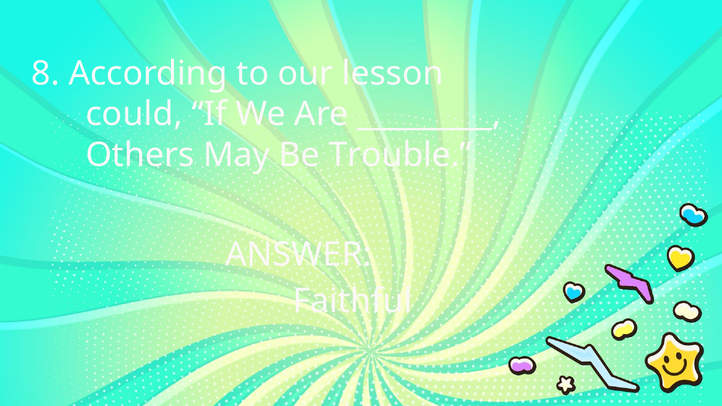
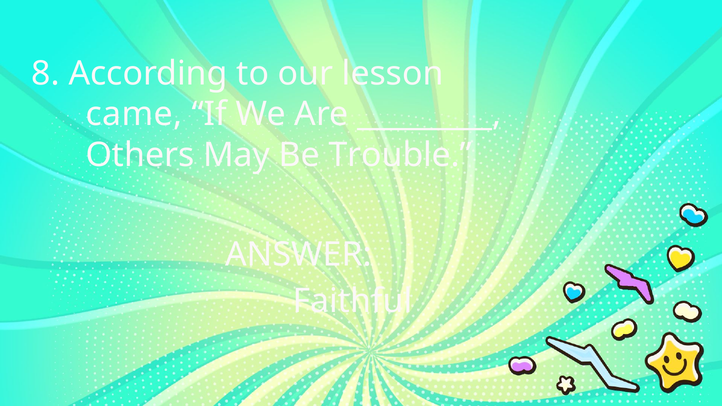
could: could -> came (134, 114)
